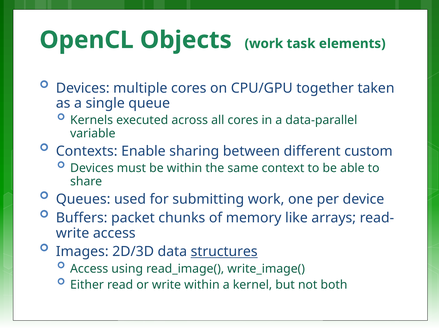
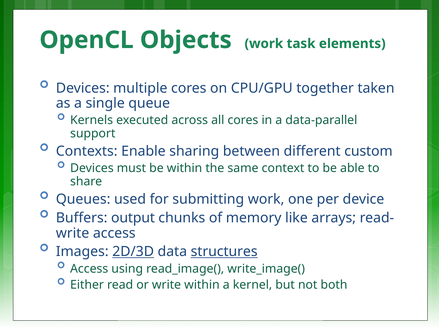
variable: variable -> support (93, 133)
packet: packet -> output (133, 218)
2D/3D underline: none -> present (133, 252)
